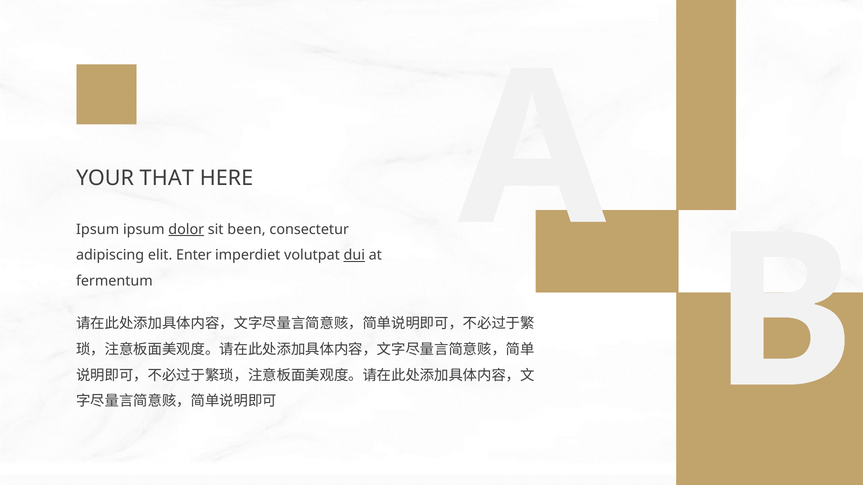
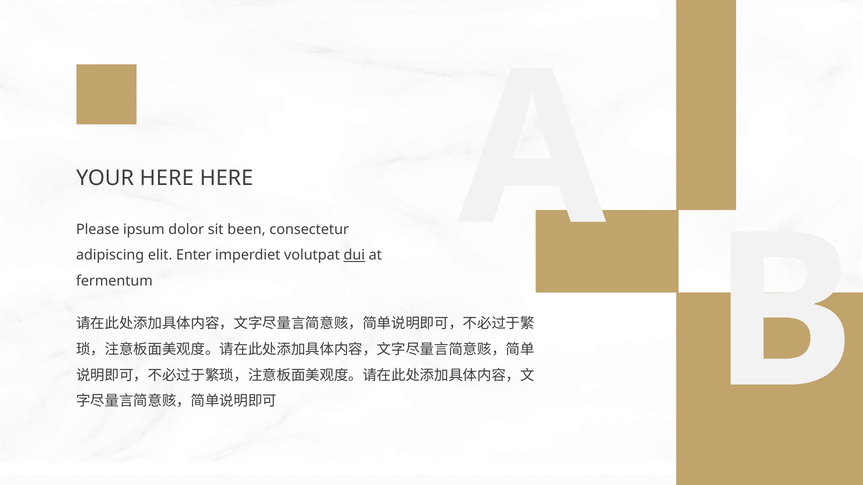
YOUR THAT: THAT -> HERE (167, 178)
Ipsum: Ipsum -> Please (98, 230)
dolor underline: present -> none (186, 230)
